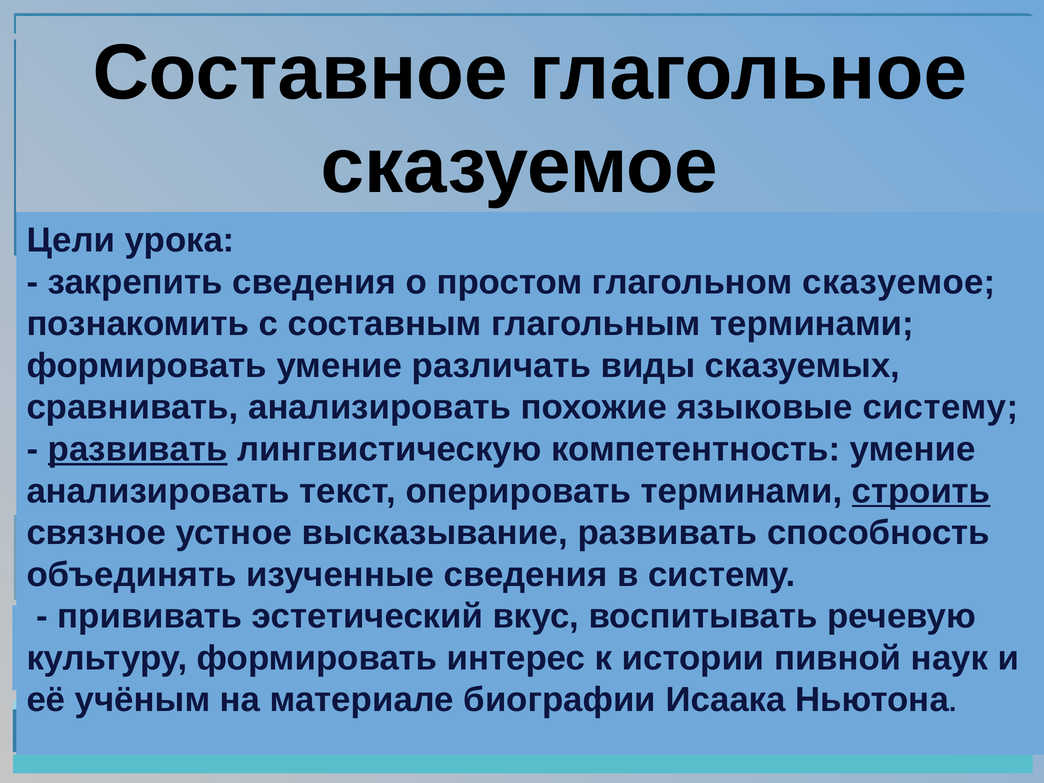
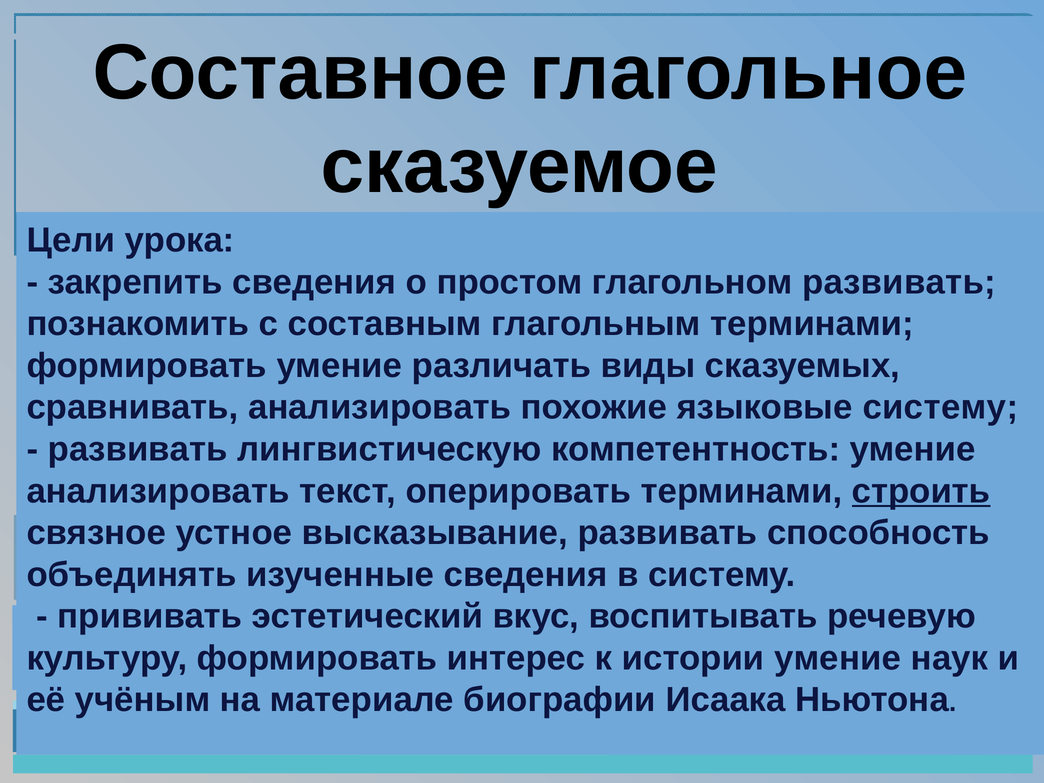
глагольном сказуемое: сказуемое -> развивать (899, 282)
развивать underline: present -> none (138, 449)
истории пивной: пивной -> умение (838, 658)
